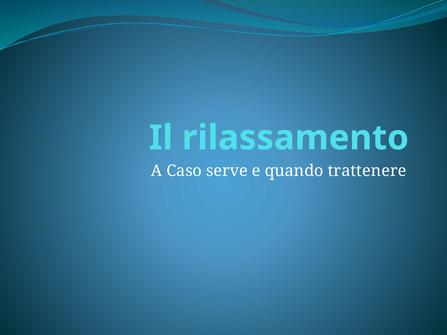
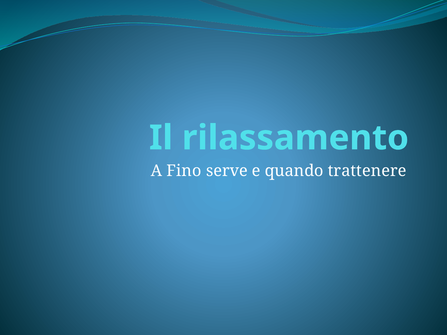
Caso: Caso -> Fino (184, 171)
